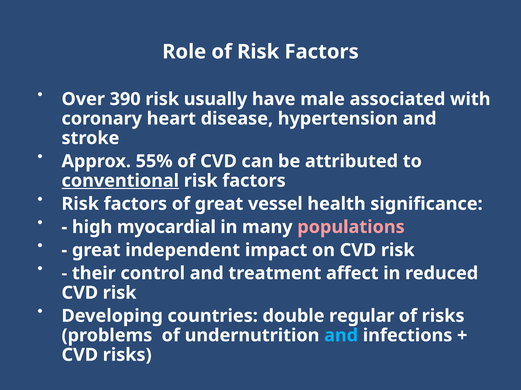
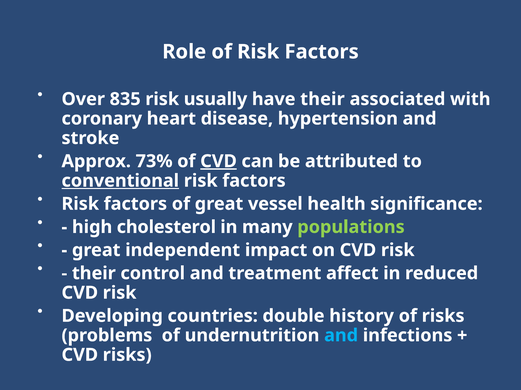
390: 390 -> 835 (125, 99)
have male: male -> their (322, 99)
55%: 55% -> 73% (154, 162)
CVD underline: none -> present (219, 162)
myocardial: myocardial -> cholesterol (166, 227)
populations colour: pink -> light green (351, 227)
regular: regular -> history (362, 316)
